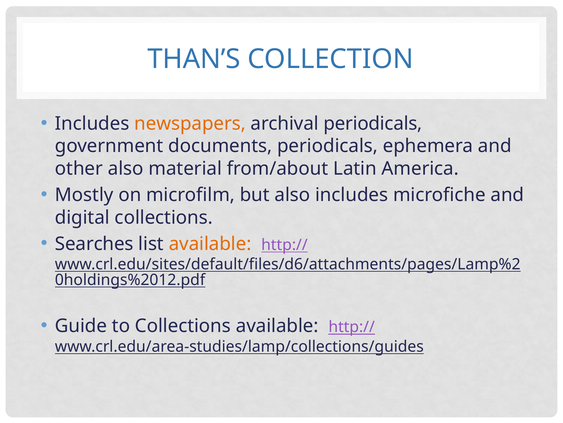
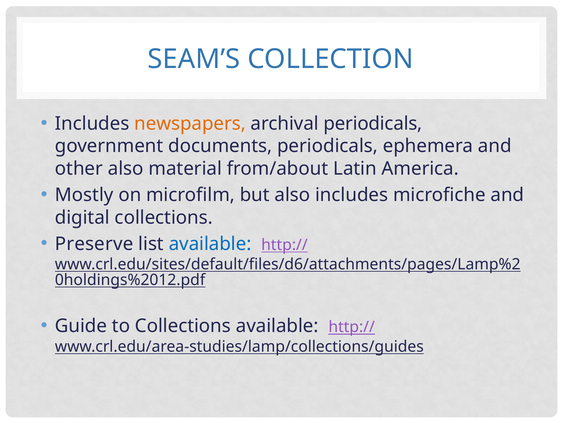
THAN’S: THAN’S -> SEAM’S (194, 59)
Searches: Searches -> Preserve (94, 243)
available colour: orange -> blue (210, 243)
